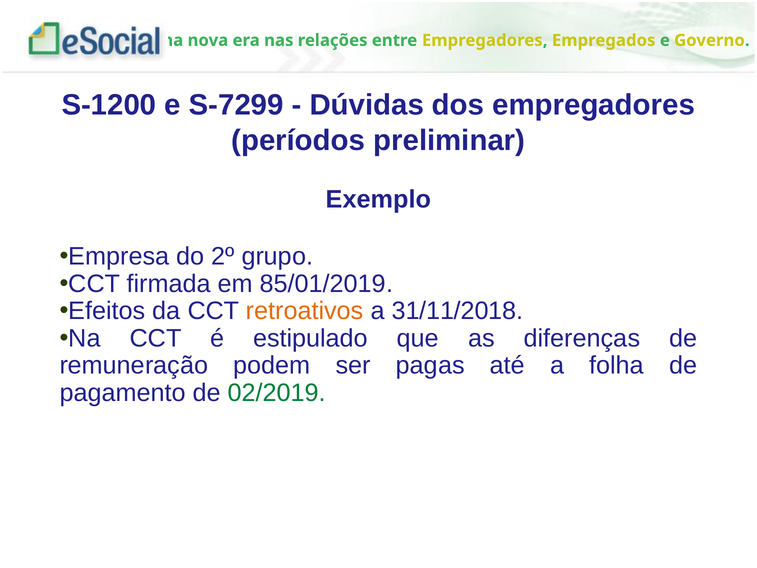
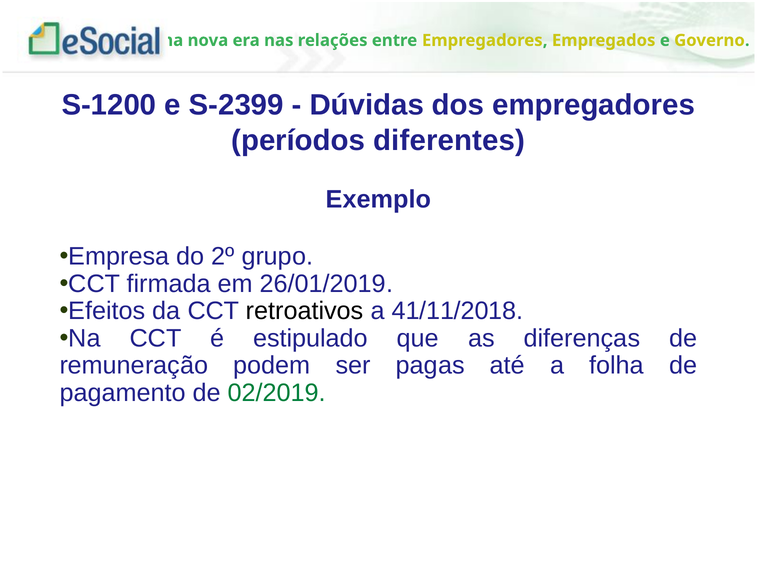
S-7299: S-7299 -> S-2399 (236, 105)
preliminar: preliminar -> diferentes (449, 141)
85/01/2019: 85/01/2019 -> 26/01/2019 (326, 284)
retroativos colour: orange -> black (305, 311)
31/11/2018: 31/11/2018 -> 41/11/2018 (457, 311)
